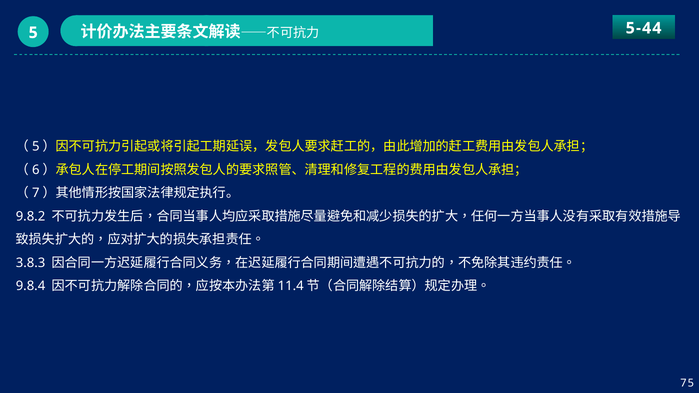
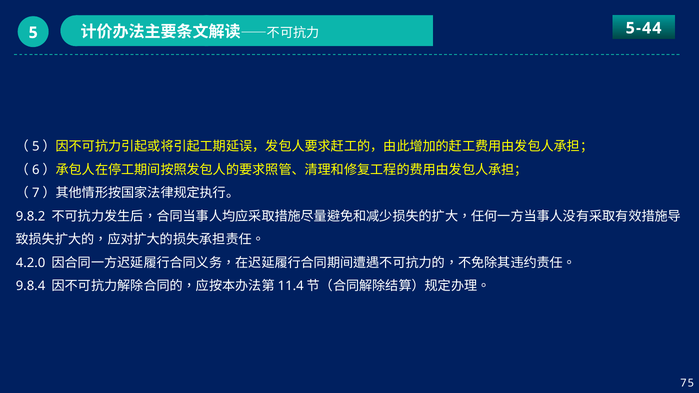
3.8.3: 3.8.3 -> 4.2.0 (31, 263)
